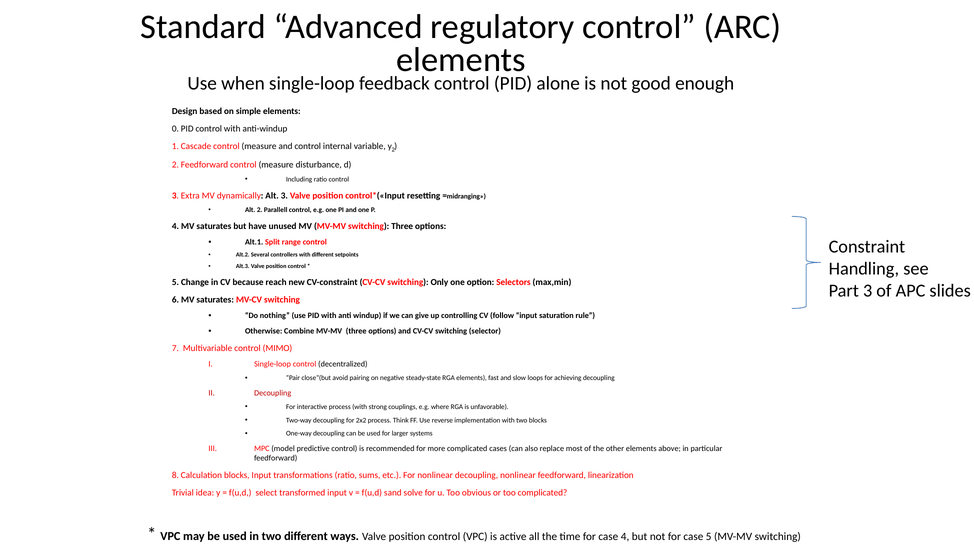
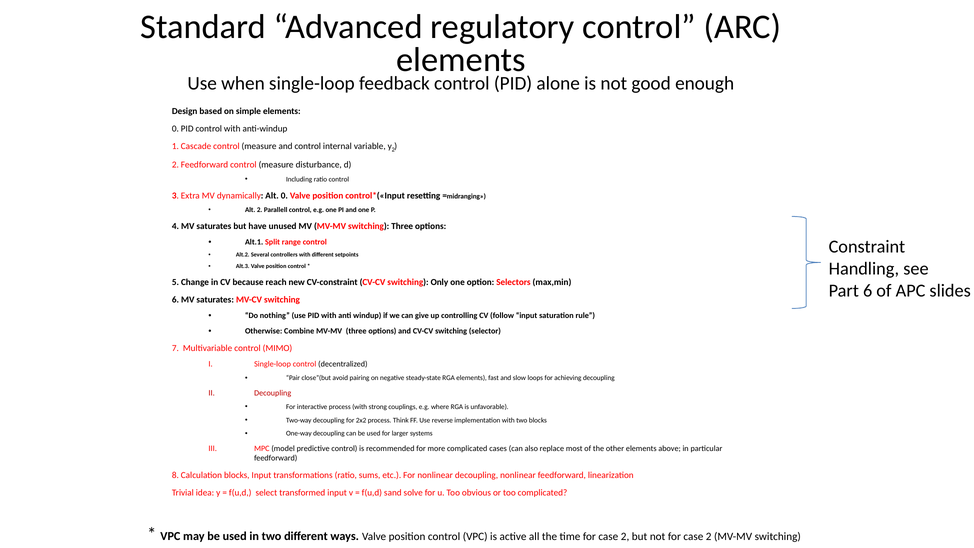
Alt 3: 3 -> 0 (284, 196)
Part 3: 3 -> 6 (868, 291)
time for case 4: 4 -> 2 (625, 537)
not for case 5: 5 -> 2 (709, 537)
